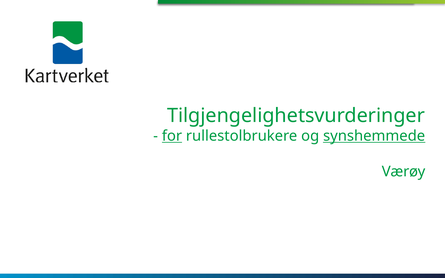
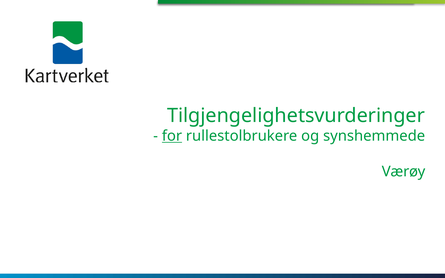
synshemmede underline: present -> none (374, 136)
